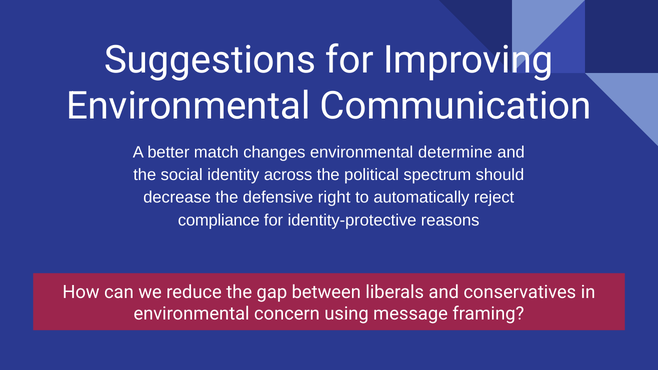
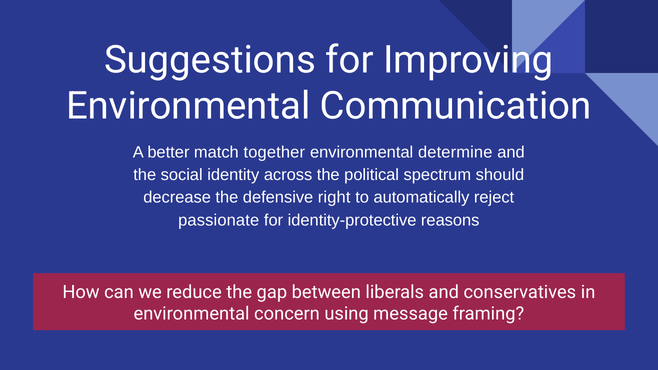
changes: changes -> together (274, 152)
compliance: compliance -> passionate (219, 220)
